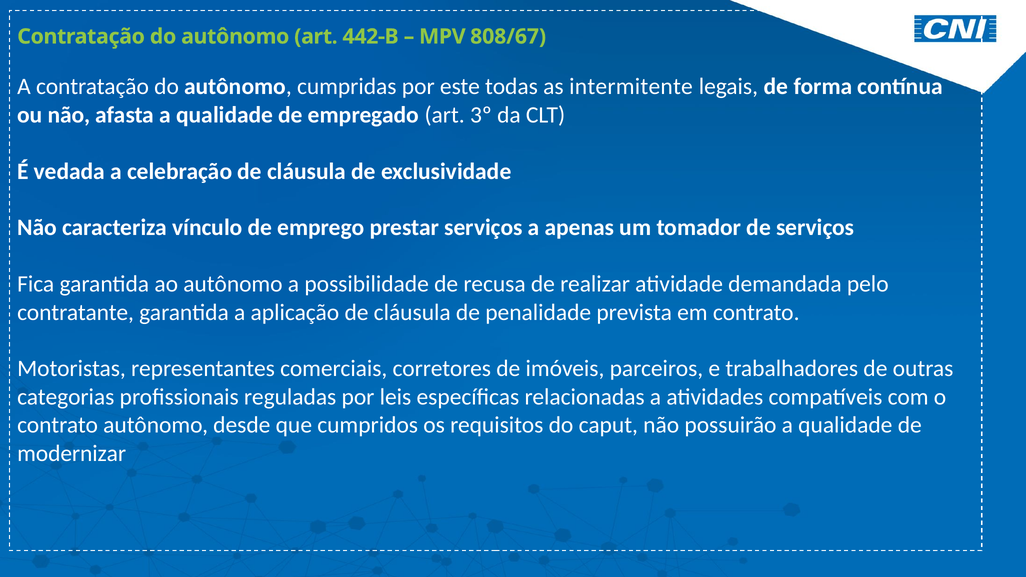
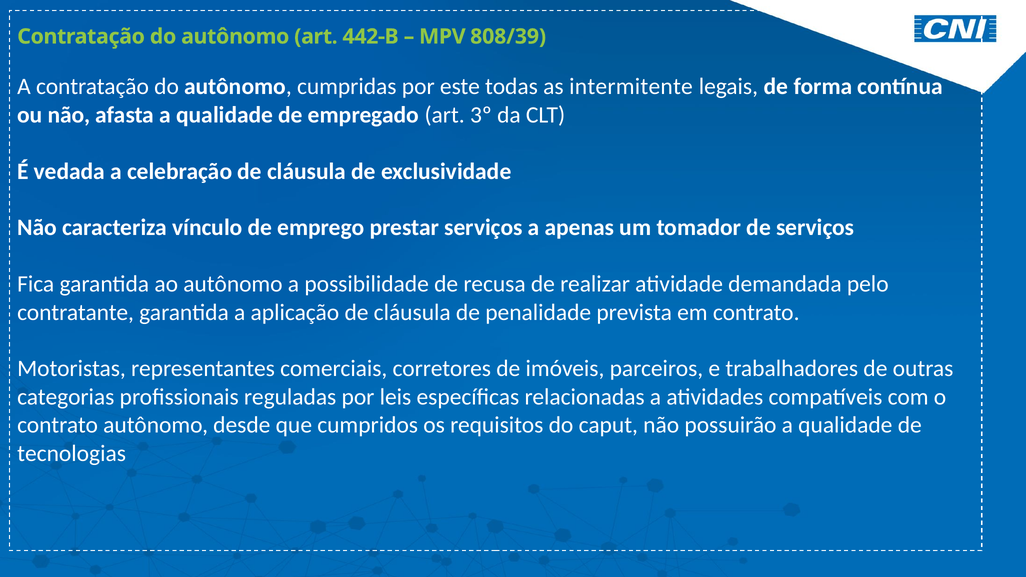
808/67: 808/67 -> 808/39 (508, 37)
modernizar: modernizar -> tecnologias (72, 453)
